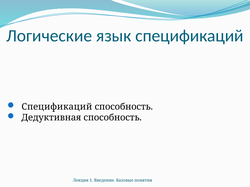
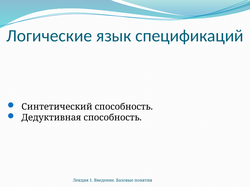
Спецификаций: Спецификаций -> Синтетический (57, 107)
